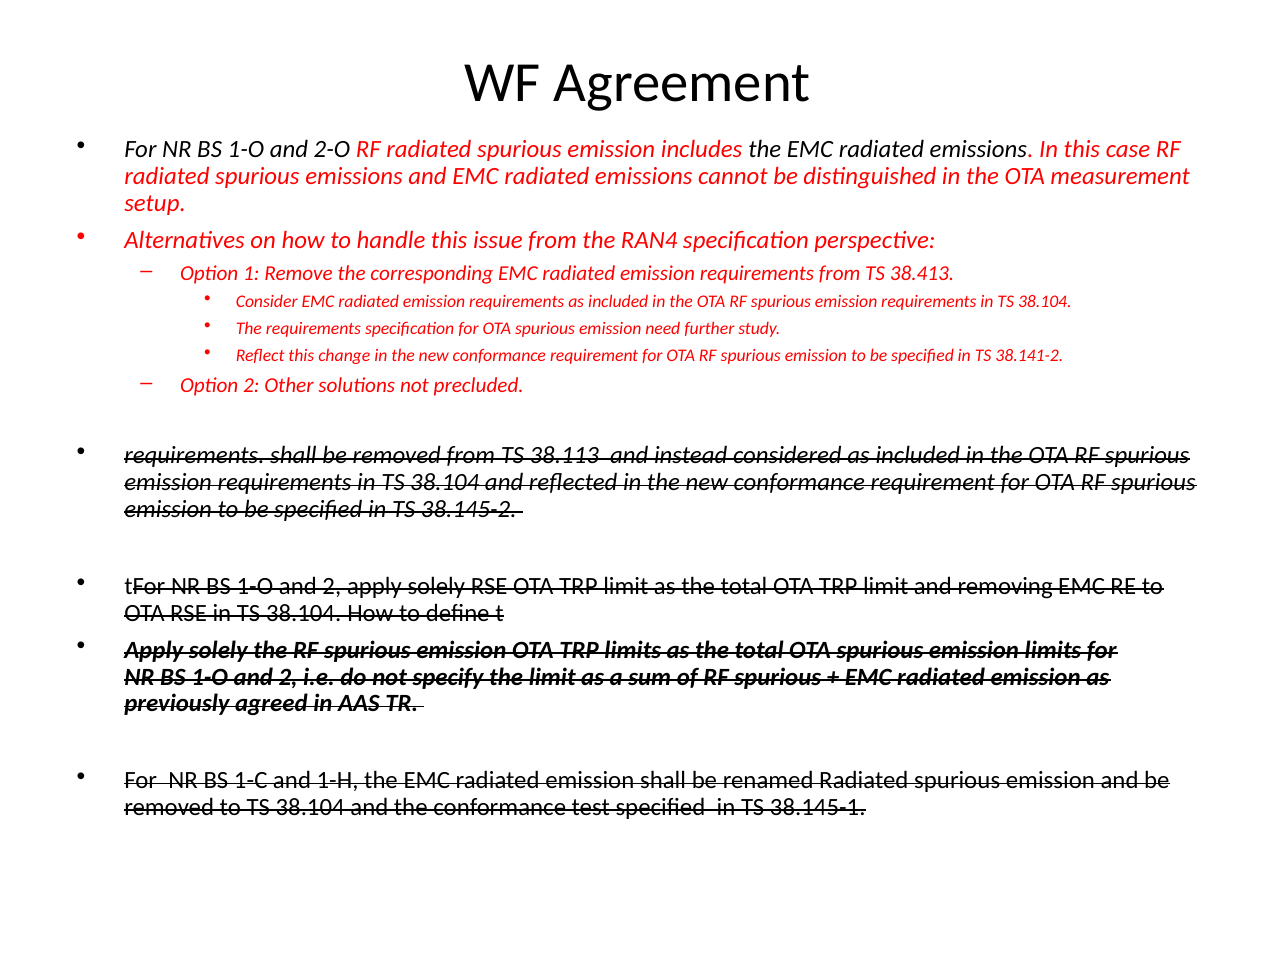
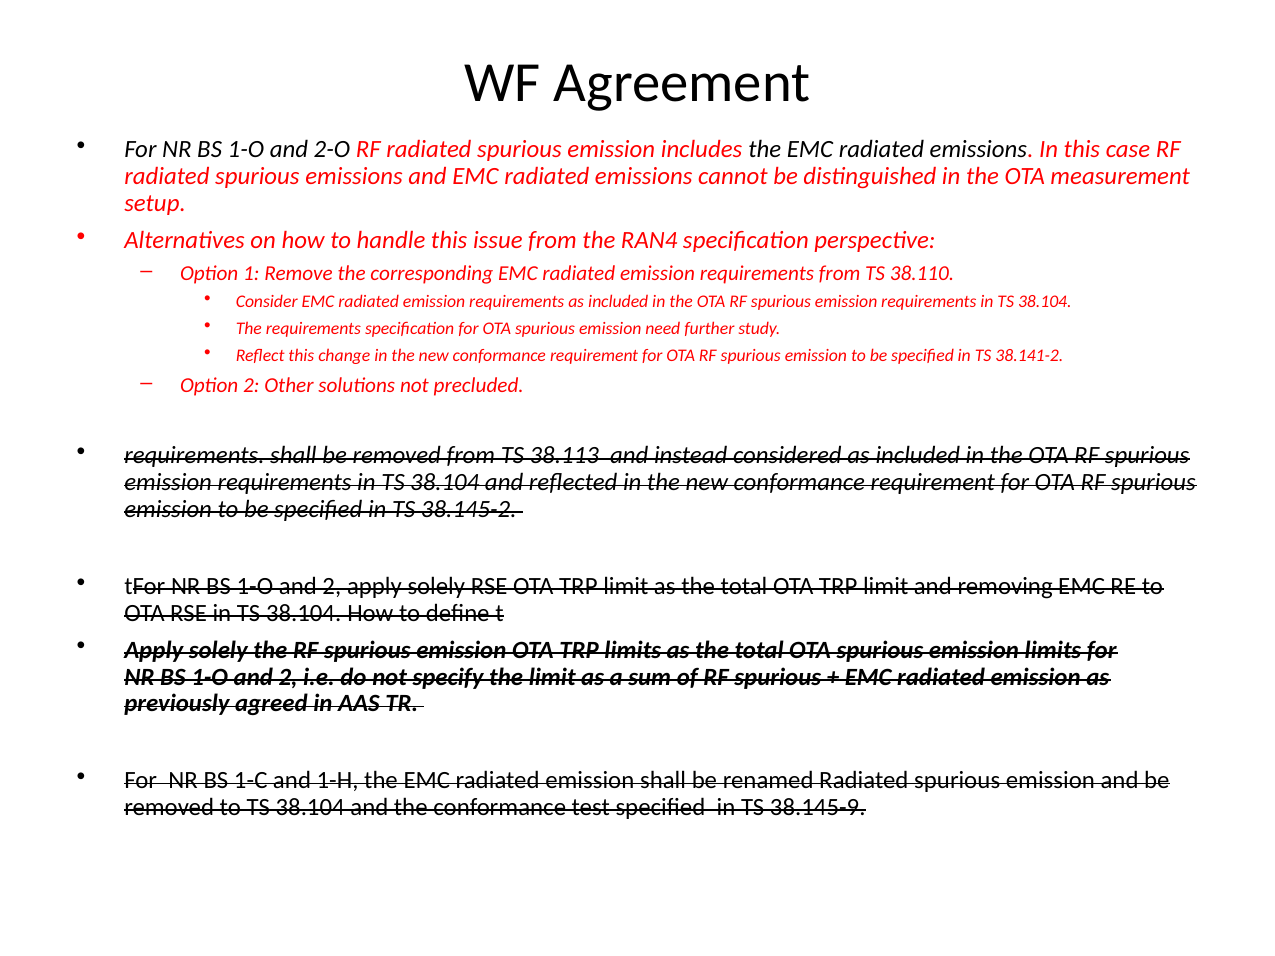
38.413: 38.413 -> 38.110 (922, 274)
38.145-1: 38.145-1 -> 38.145-9 (818, 808)
